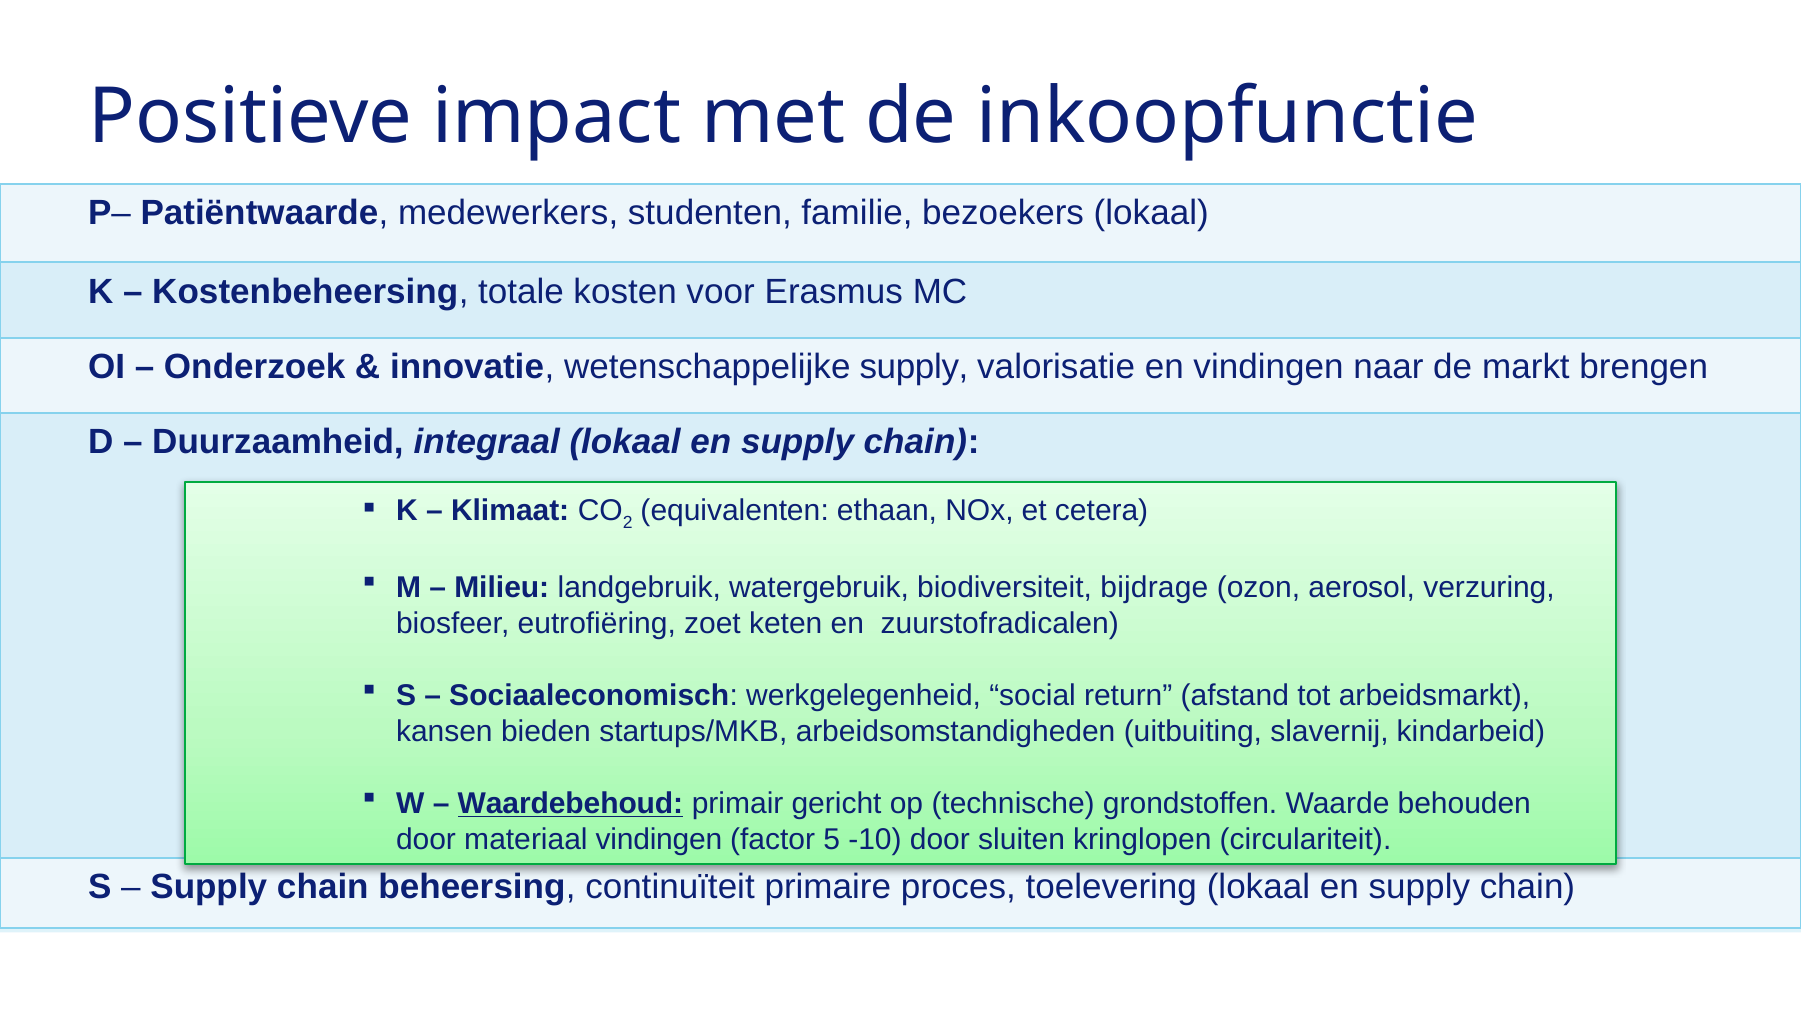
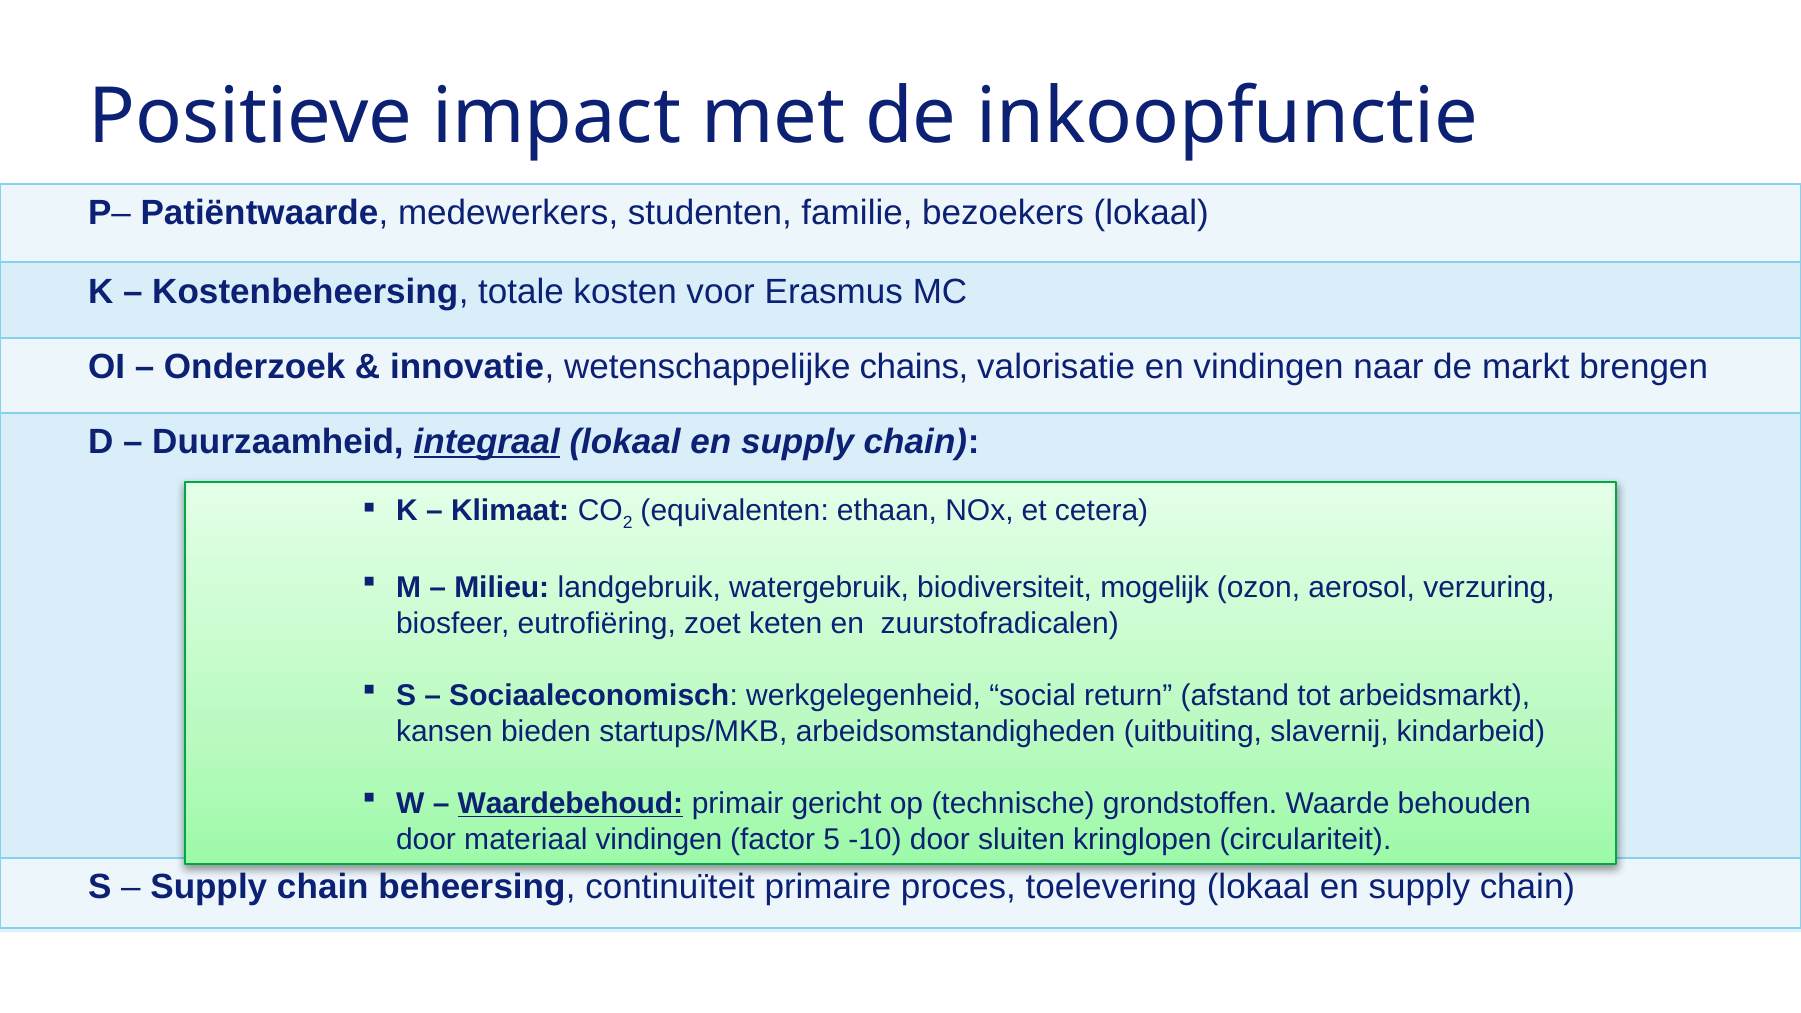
wetenschappelijke supply: supply -> chains (914, 367)
integraal underline: none -> present (487, 442)
bijdrage: bijdrage -> mogelijk (1155, 588)
